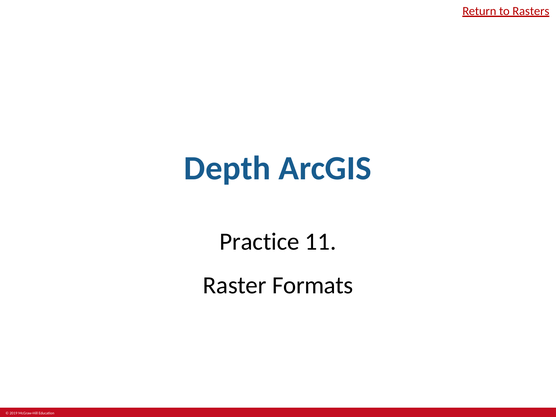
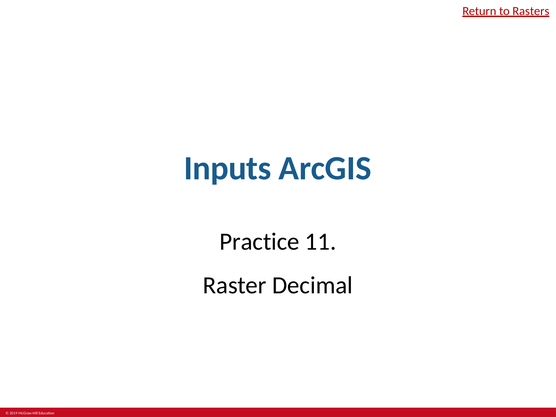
Depth: Depth -> Inputs (228, 168)
Formats: Formats -> Decimal (313, 285)
